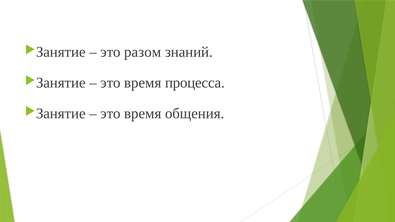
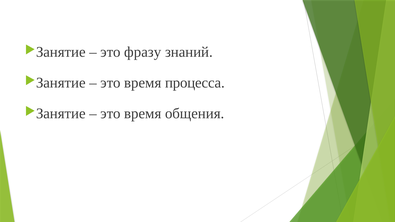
разом: разом -> фразу (143, 52)
